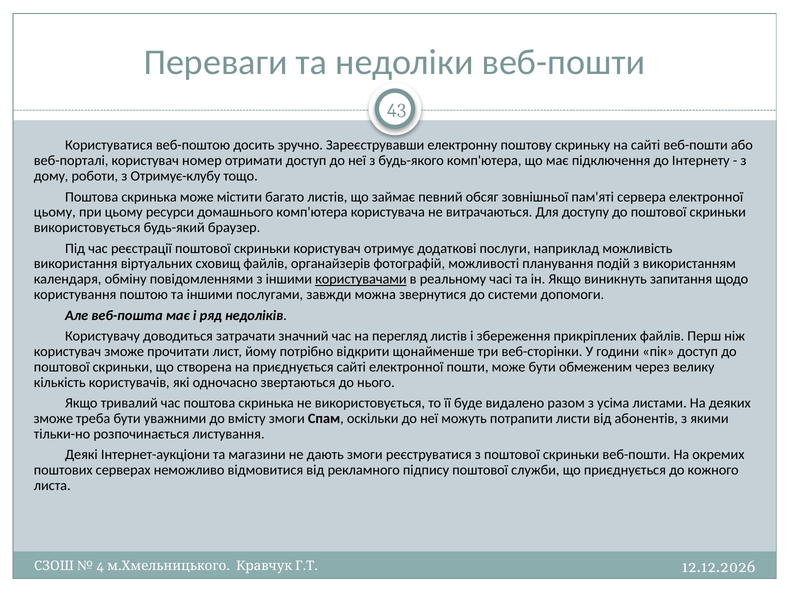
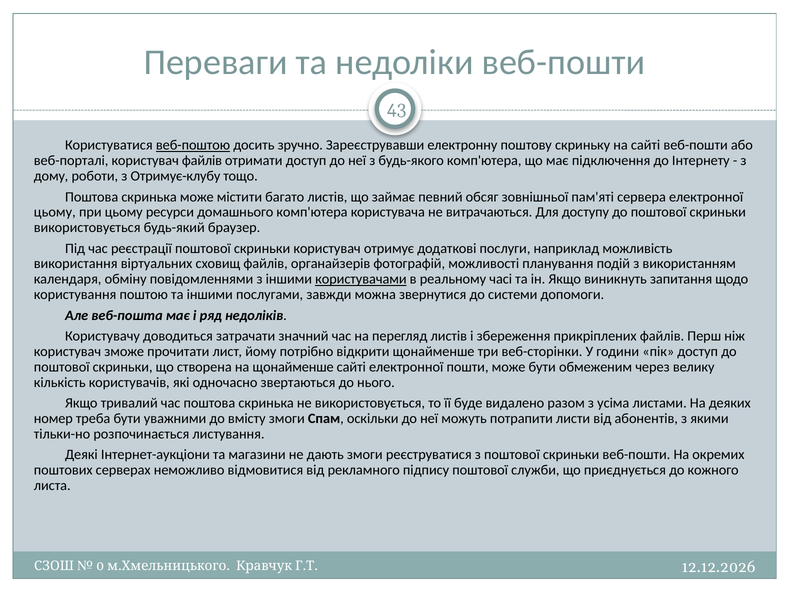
веб-поштою underline: none -> present (193, 145)
користувач номер: номер -> файлів (202, 161)
на приєднується: приєднується -> щонайменше (293, 367)
зможе: зможе -> номер (53, 419)
4: 4 -> 0 (100, 567)
